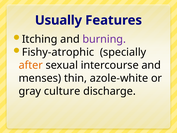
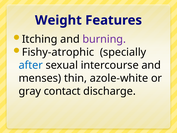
Usually: Usually -> Weight (58, 20)
after colour: orange -> blue (31, 65)
culture: culture -> contact (62, 91)
